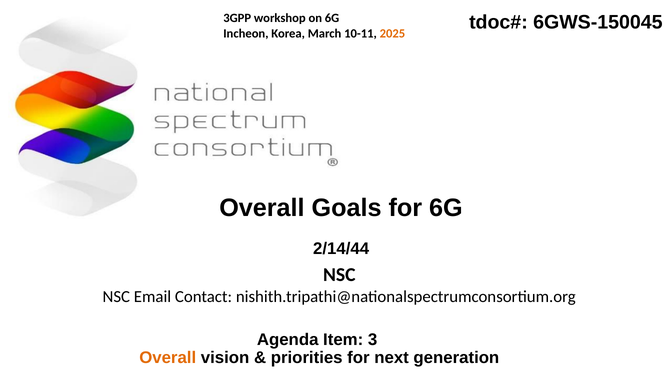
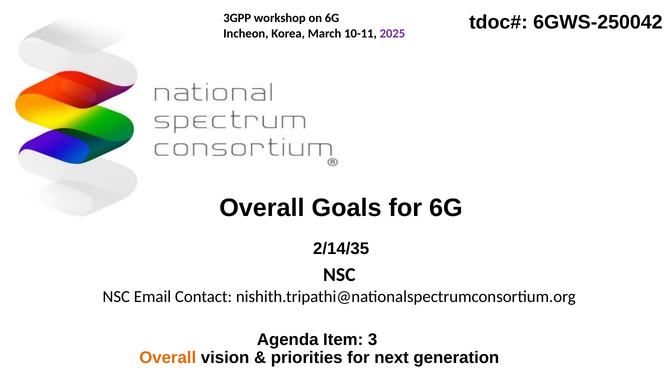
6GWS-150045: 6GWS-150045 -> 6GWS-250042 (598, 22)
2025 colour: orange -> purple (392, 33)
2/14/44: 2/14/44 -> 2/14/35 (341, 249)
